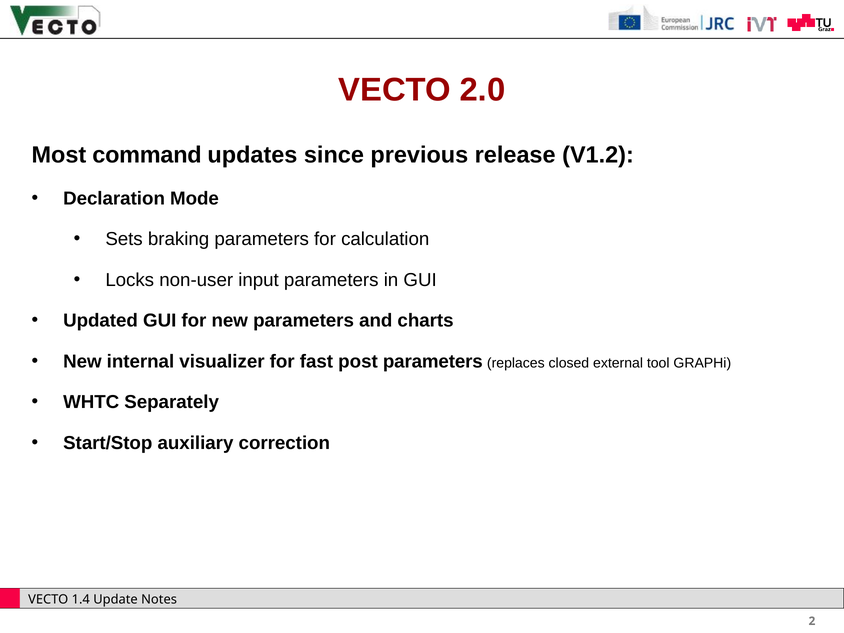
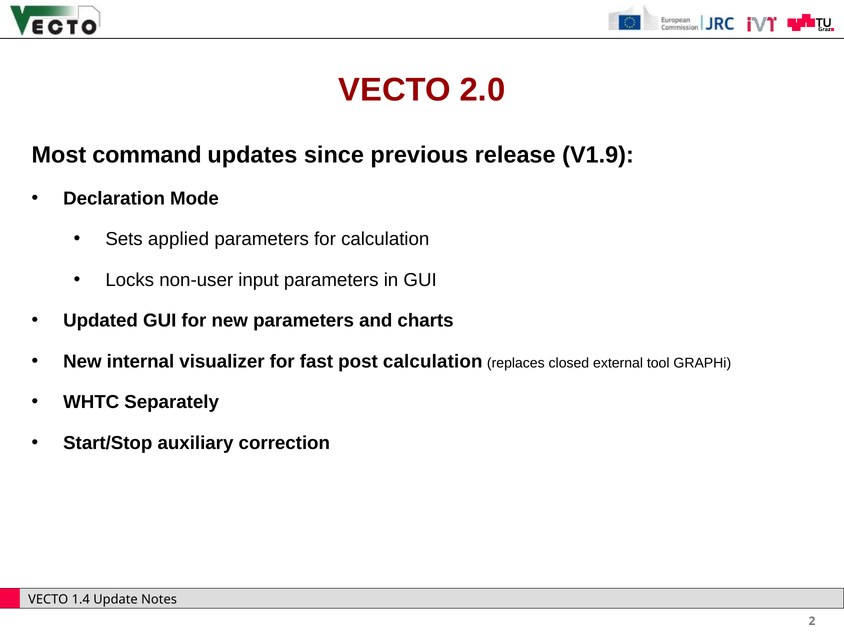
V1.2: V1.2 -> V1.9 (598, 155)
braking: braking -> applied (179, 239)
post parameters: parameters -> calculation (433, 362)
